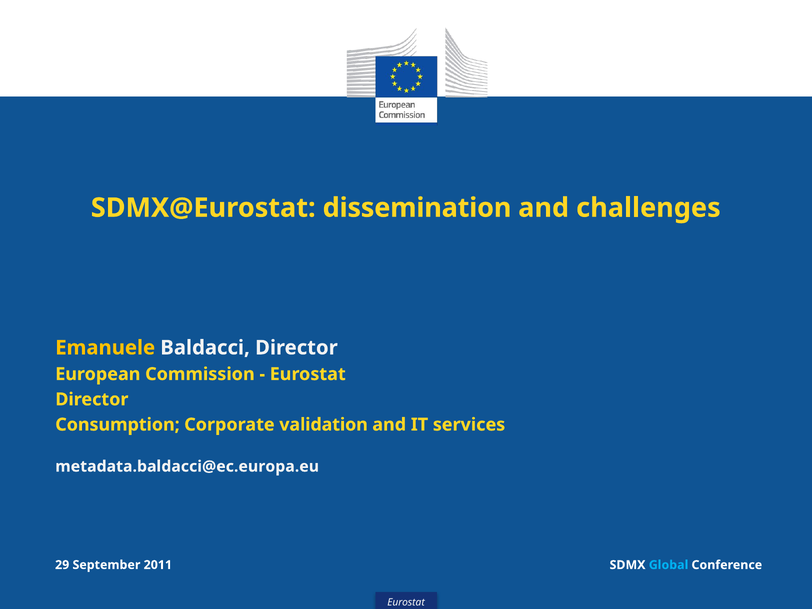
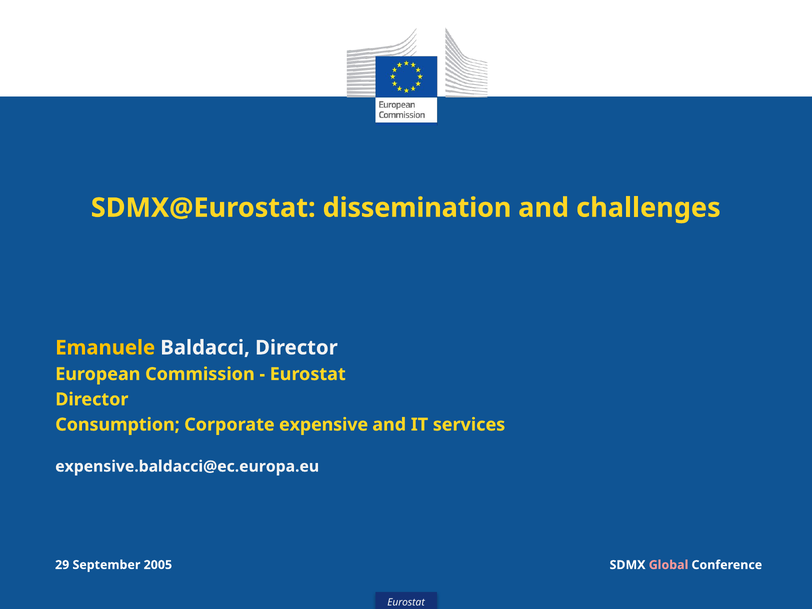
validation: validation -> expensive (324, 425)
metadata.baldacci@ec.europa.eu: metadata.baldacci@ec.europa.eu -> expensive.baldacci@ec.europa.eu (187, 466)
2011: 2011 -> 2005 (158, 565)
Global colour: light blue -> pink (669, 565)
